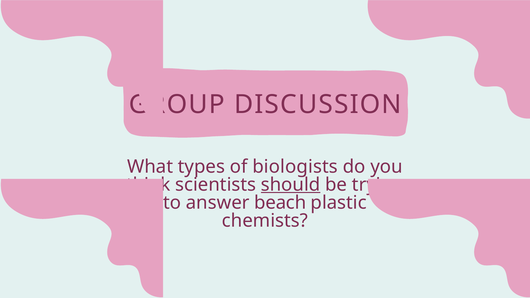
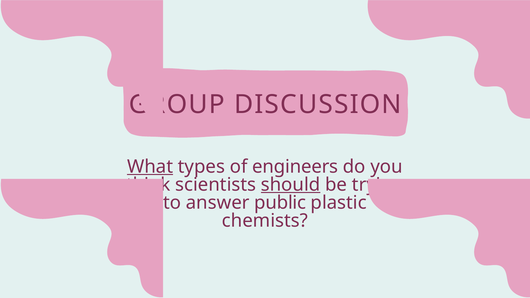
What underline: none -> present (150, 167)
biologists: biologists -> engineers (295, 167)
beach: beach -> public (280, 203)
